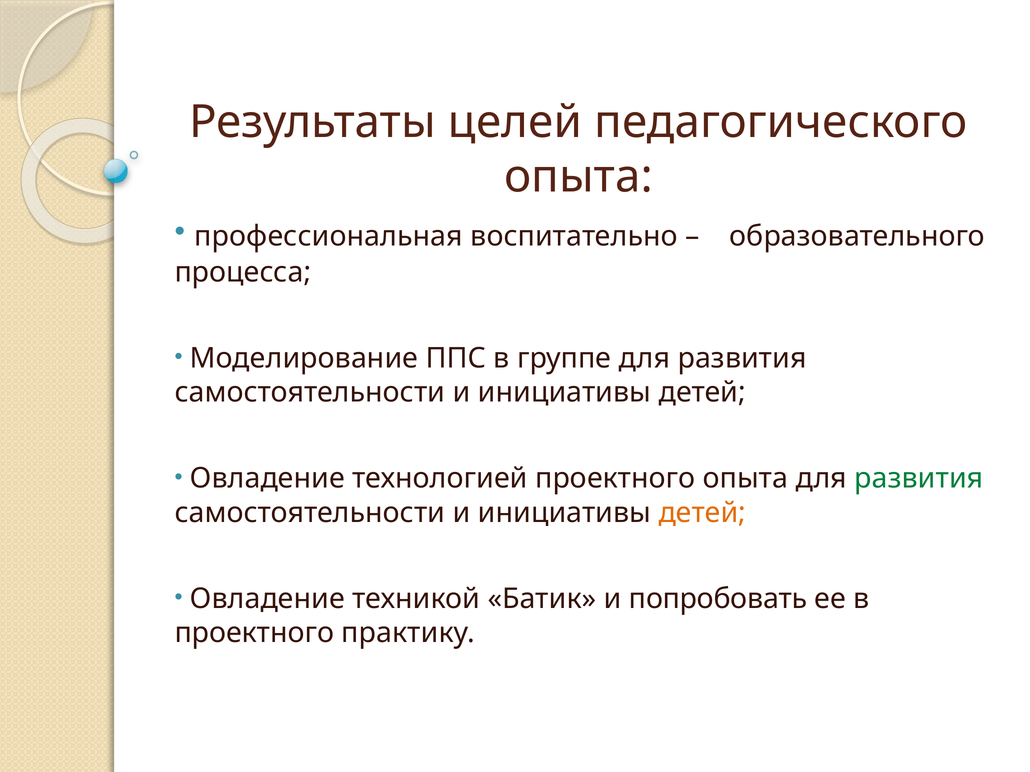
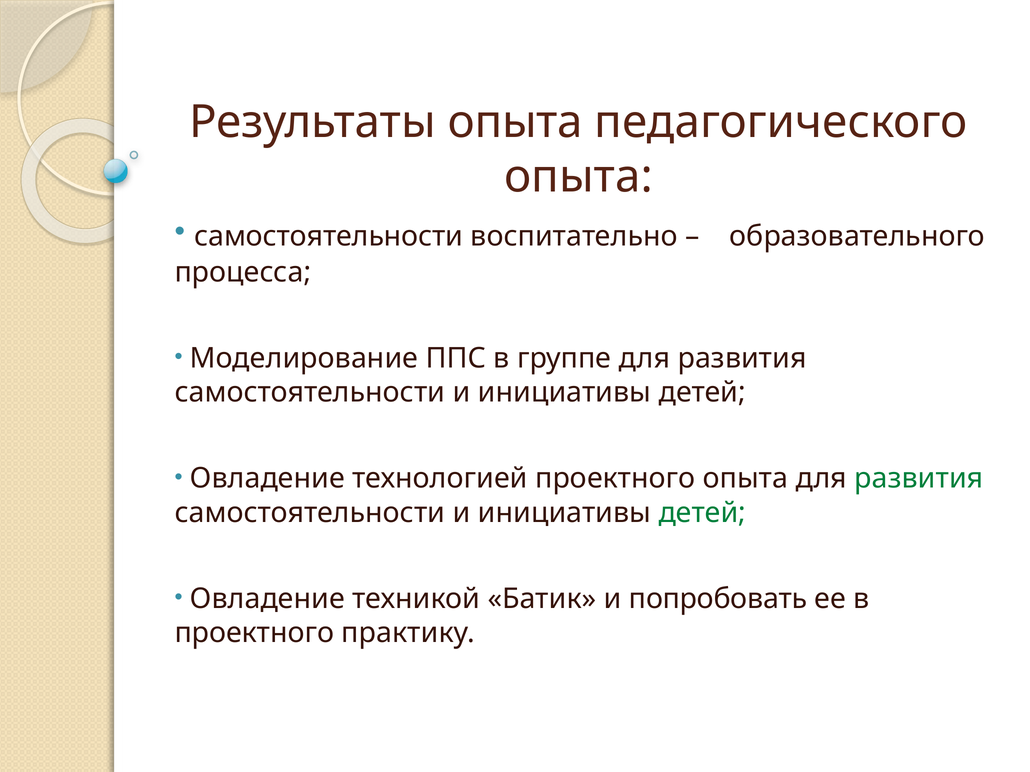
Результаты целей: целей -> опыта (515, 122)
профессиональная: профессиональная -> самостоятельности (329, 236)
детей colour: orange -> green (702, 513)
